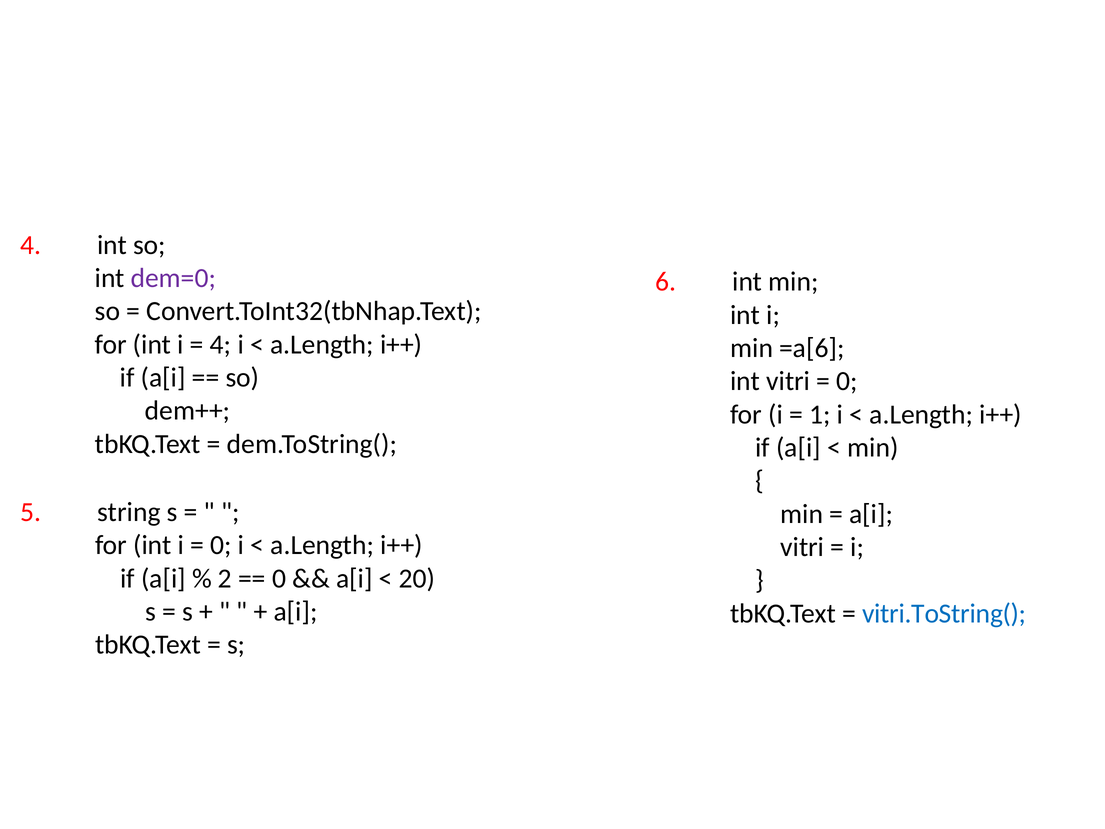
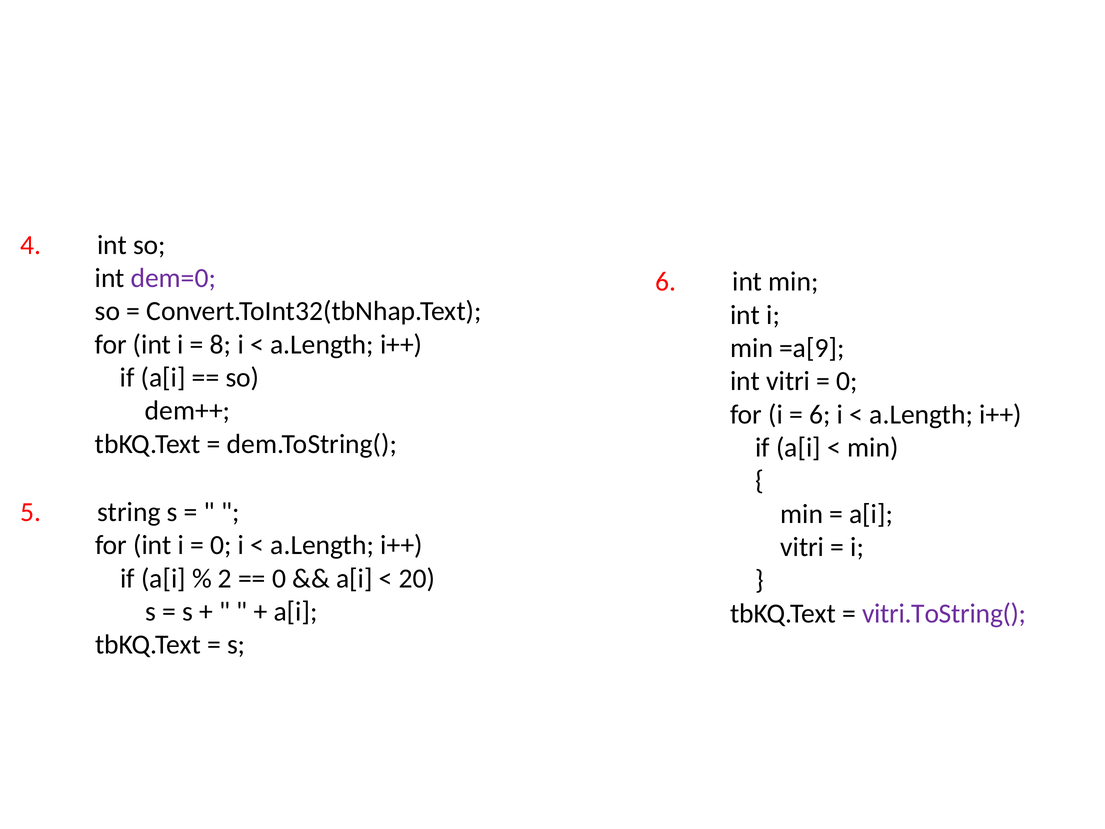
4: 4 -> 8 (221, 344)
=a[6: =a[6 -> =a[9 (812, 348)
1: 1 -> 6 (820, 414)
vitri.ToString( colour: blue -> purple (944, 613)
